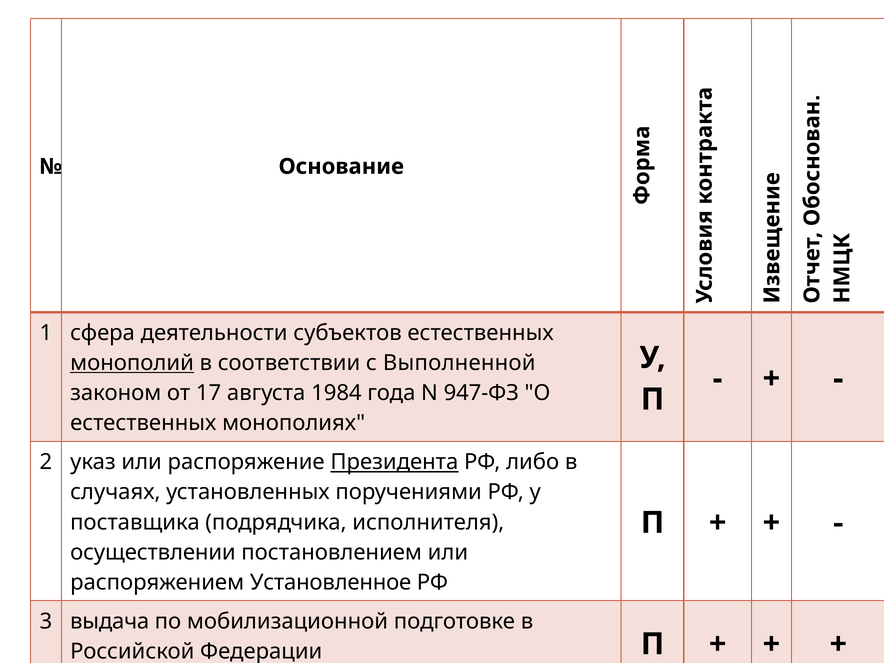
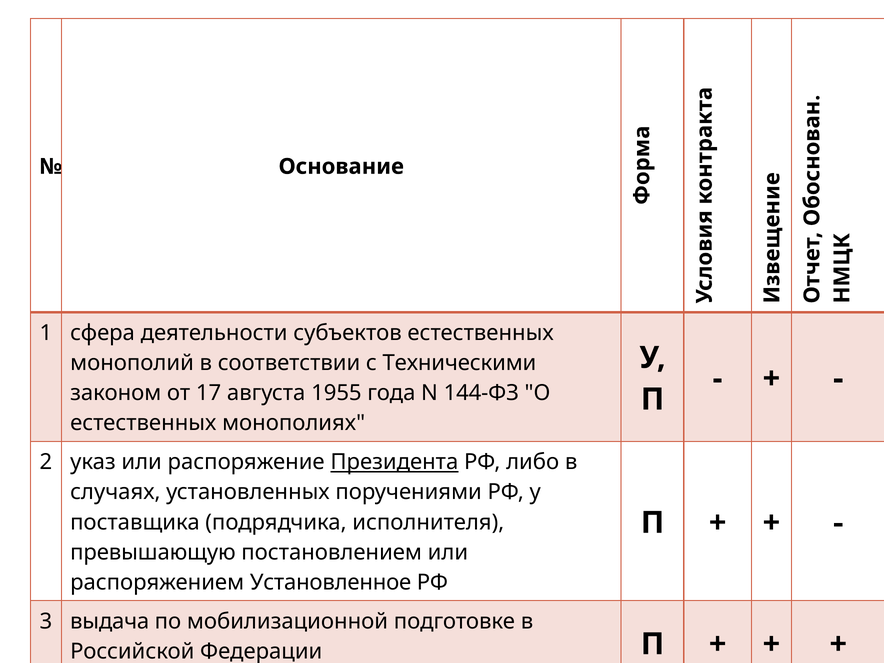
монополий underline: present -> none (132, 363)
Выполненной: Выполненной -> Техническими (459, 363)
1984: 1984 -> 1955 (336, 393)
947-ФЗ: 947-ФЗ -> 144-ФЗ (481, 393)
осуществлении: осуществлении -> превышающую (153, 552)
